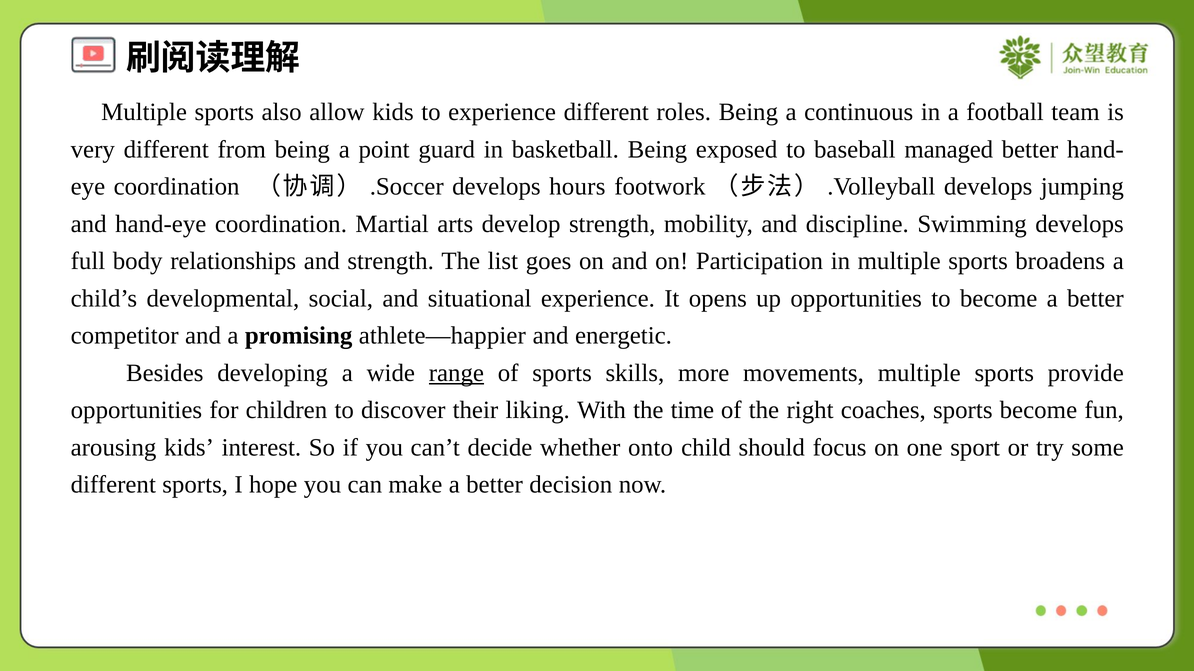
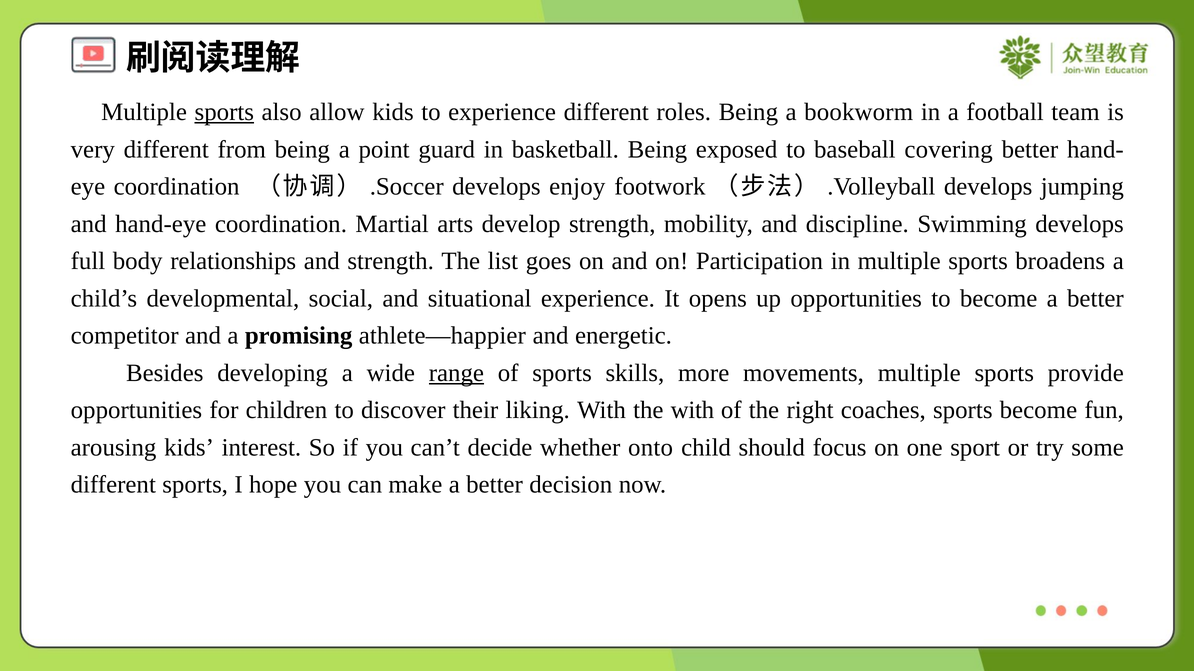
sports underline: none -> present (224, 112)
continuous: continuous -> bookworm (859, 112)
managed: managed -> covering (949, 150)
hours: hours -> enjoy (577, 187)
the time: time -> with (692, 411)
